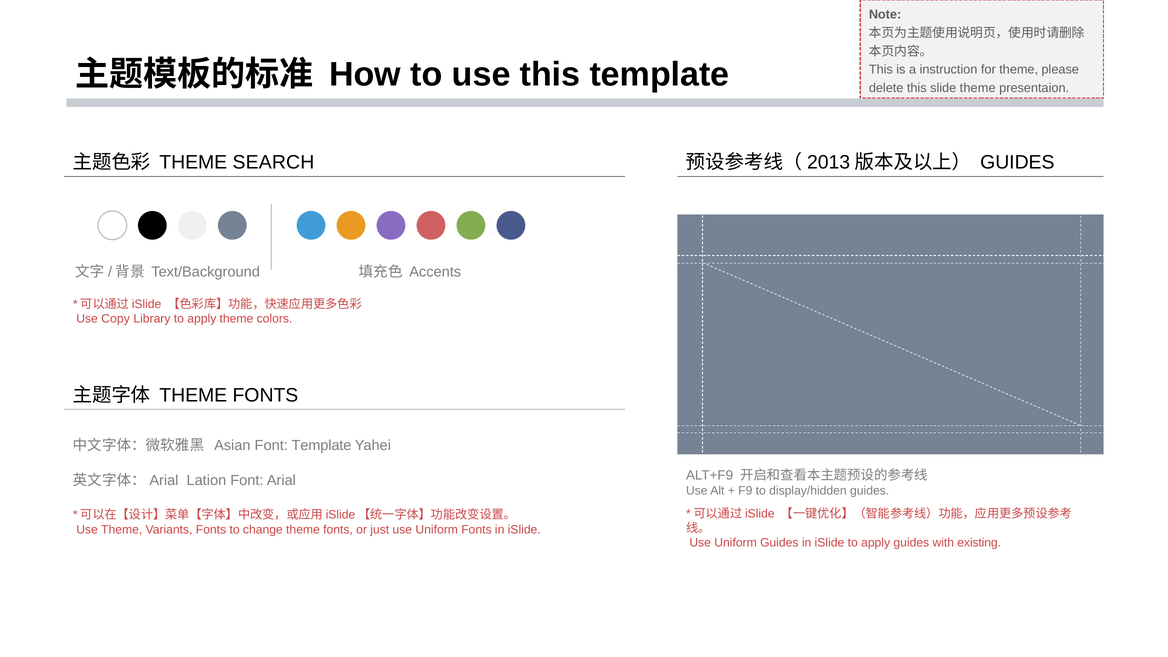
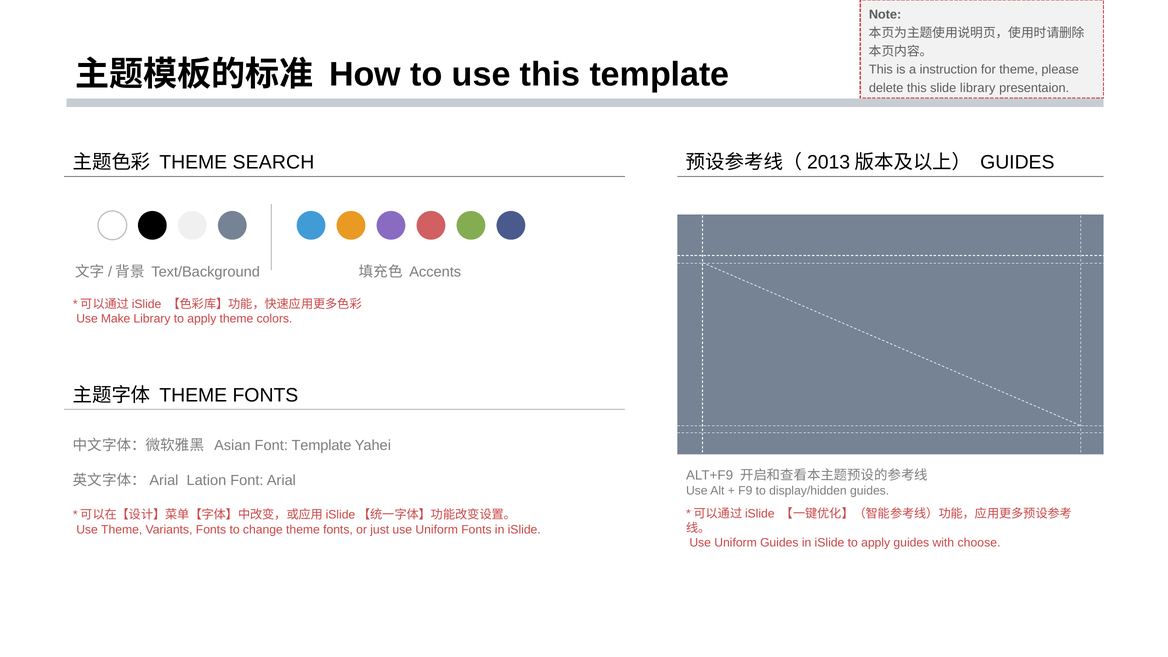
slide theme: theme -> library (978, 88)
Copy: Copy -> Make (116, 319)
existing: existing -> choose (979, 543)
